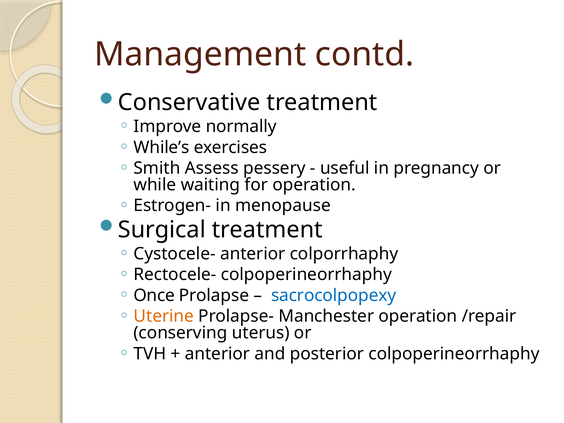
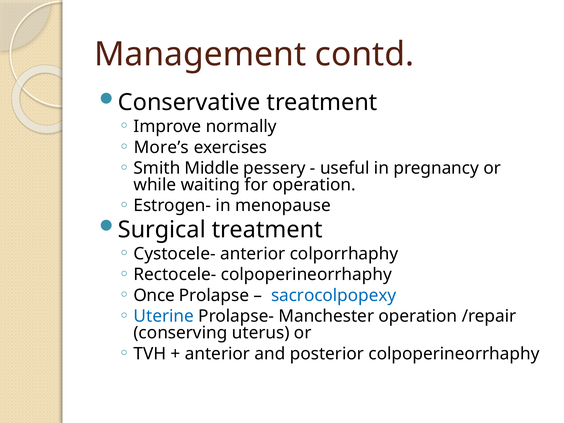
While’s: While’s -> More’s (161, 147)
Assess: Assess -> Middle (212, 168)
Uterine colour: orange -> blue (164, 316)
